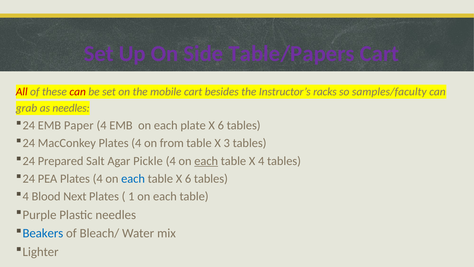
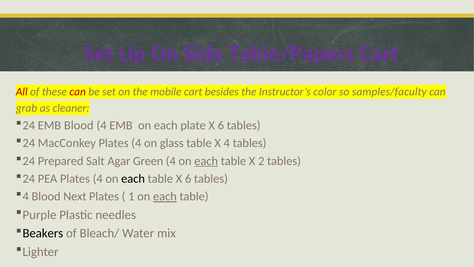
racks: racks -> color (325, 92)
as needles: needles -> cleaner (71, 108)
EMB Paper: Paper -> Blood (79, 125)
from: from -> glass (172, 143)
X 3: 3 -> 4 (227, 143)
Pickle: Pickle -> Green (148, 161)
X 4: 4 -> 2 (261, 161)
each colour: blue -> black (133, 178)
each underline: none -> present (165, 196)
Beakers colour: blue -> black (43, 233)
